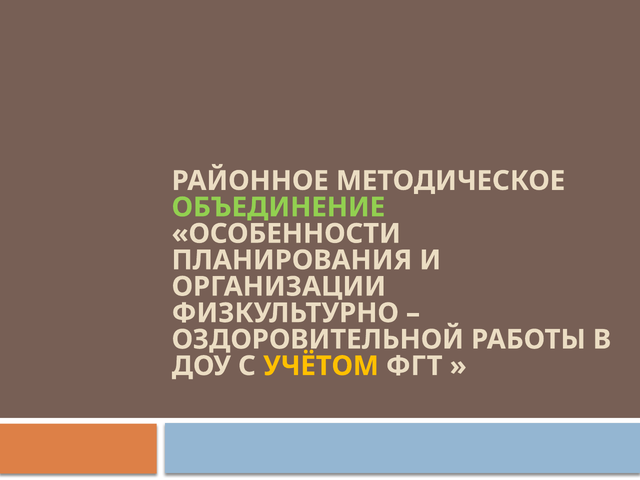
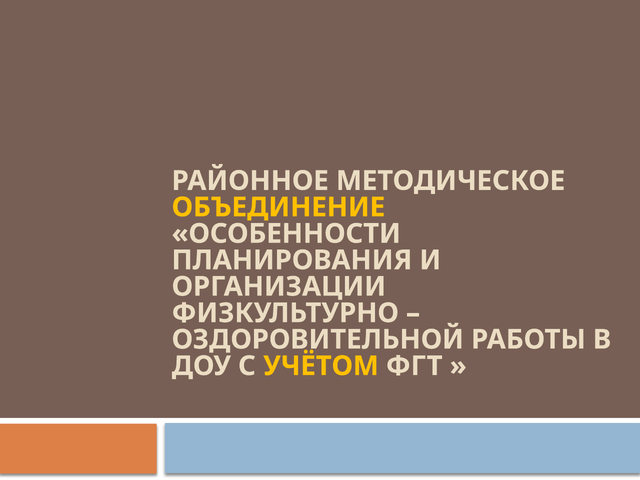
ОБЪЕДИНЕНИЕ colour: light green -> yellow (278, 207)
